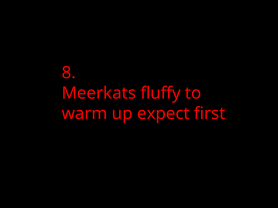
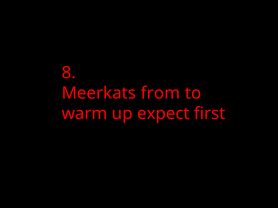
fluffy: fluffy -> from (160, 93)
